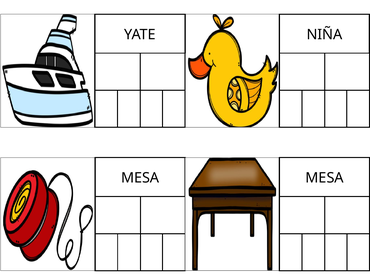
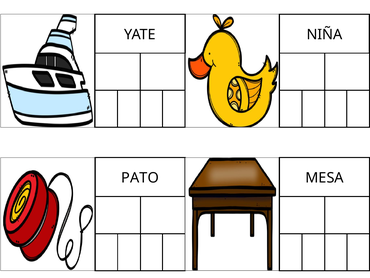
MESA: MESA -> PATO (140, 178)
